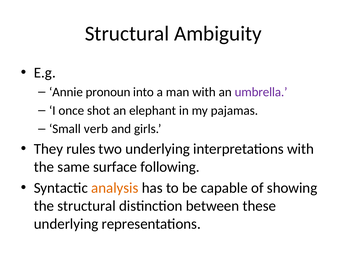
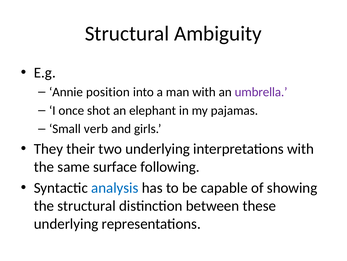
pronoun: pronoun -> position (108, 92)
rules: rules -> their (81, 148)
analysis colour: orange -> blue (115, 187)
